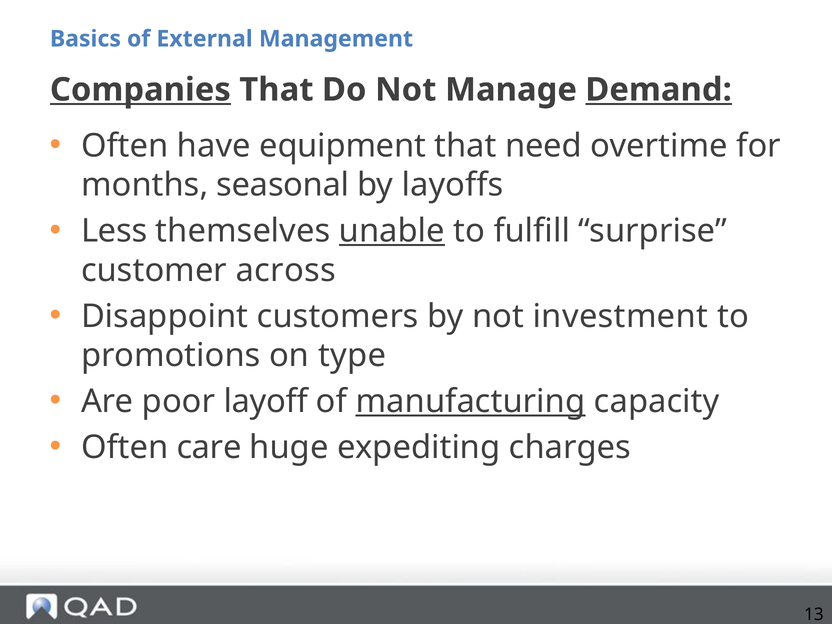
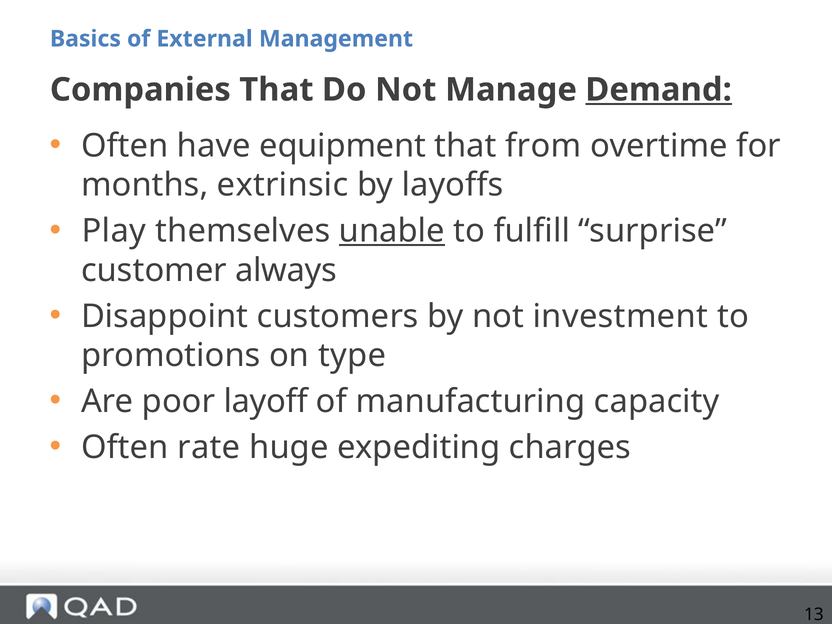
Companies underline: present -> none (140, 90)
need: need -> from (543, 146)
seasonal: seasonal -> extrinsic (283, 185)
Less: Less -> Play (114, 231)
across: across -> always (286, 270)
manufacturing underline: present -> none (470, 401)
care: care -> rate (209, 447)
